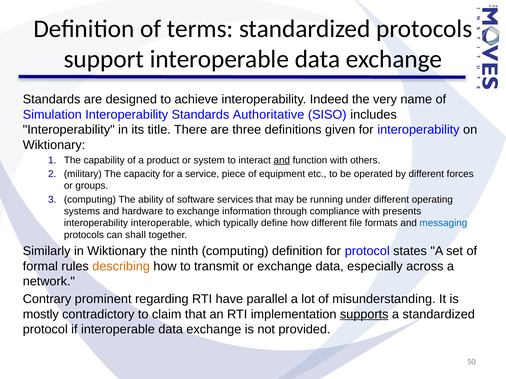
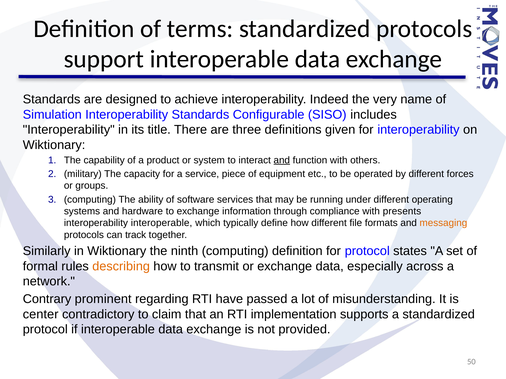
Authoritative: Authoritative -> Configurable (269, 115)
messaging colour: blue -> orange (443, 223)
shall: shall -> track (136, 235)
parallel: parallel -> passed (267, 299)
mostly: mostly -> center (41, 315)
supports underline: present -> none (364, 315)
